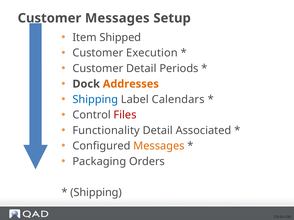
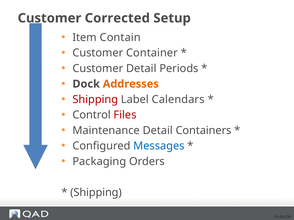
Messages: Messages -> Corrected (117, 18)
Shipped: Shipped -> Contain (120, 38)
Execution: Execution -> Container (152, 53)
Shipping colour: blue -> red (95, 100)
Functionality: Functionality -> Maintenance (106, 131)
Associated: Associated -> Containers (204, 131)
Messages colour: orange -> blue (159, 146)
